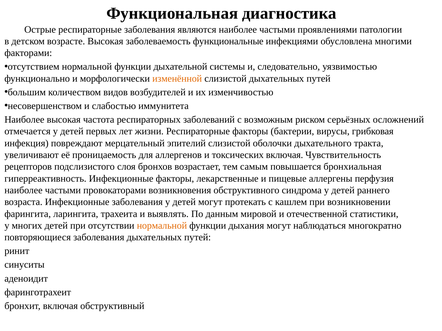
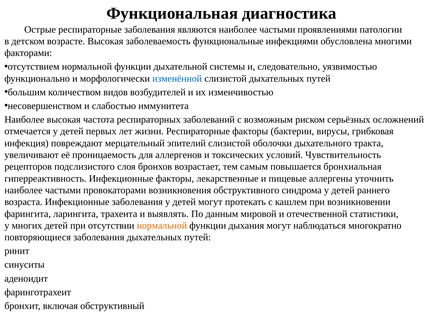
изменённой colour: orange -> blue (177, 79)
токсических включая: включая -> условий (285, 155)
перфузия: перфузия -> уточнить (374, 179)
